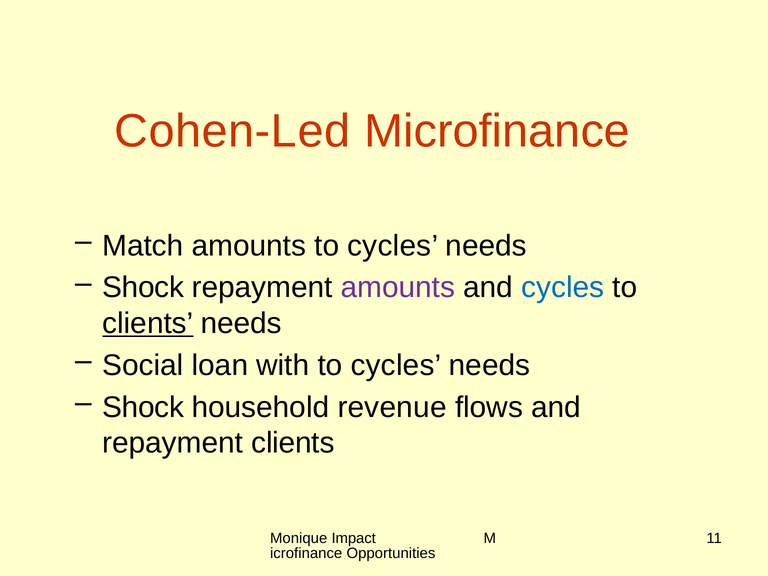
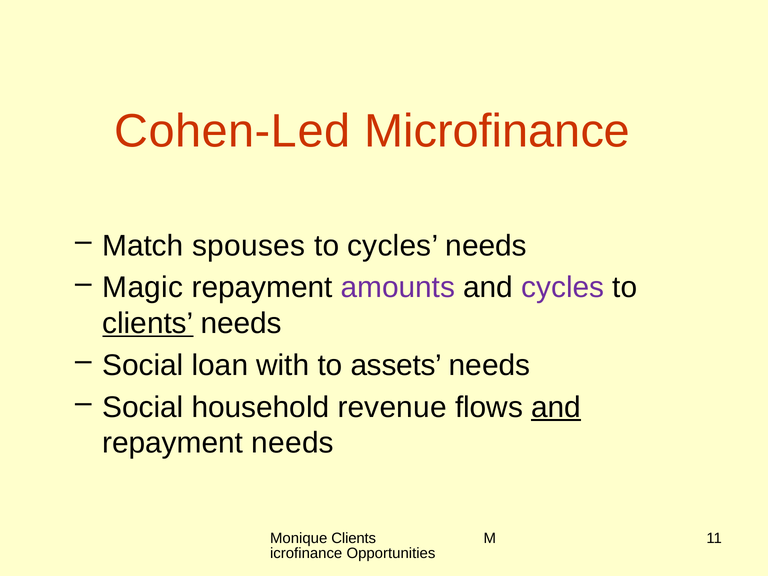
Match amounts: amounts -> spouses (249, 246)
Shock: Shock -> Magic (143, 288)
cycles colour: blue -> purple (563, 288)
cycles: cycles -> assets (396, 365)
Shock: Shock -> Social (143, 407)
and underline: none -> present (556, 407)
repayment clients: clients -> needs (293, 443)
Monique Impact: Impact -> Clients (354, 538)
